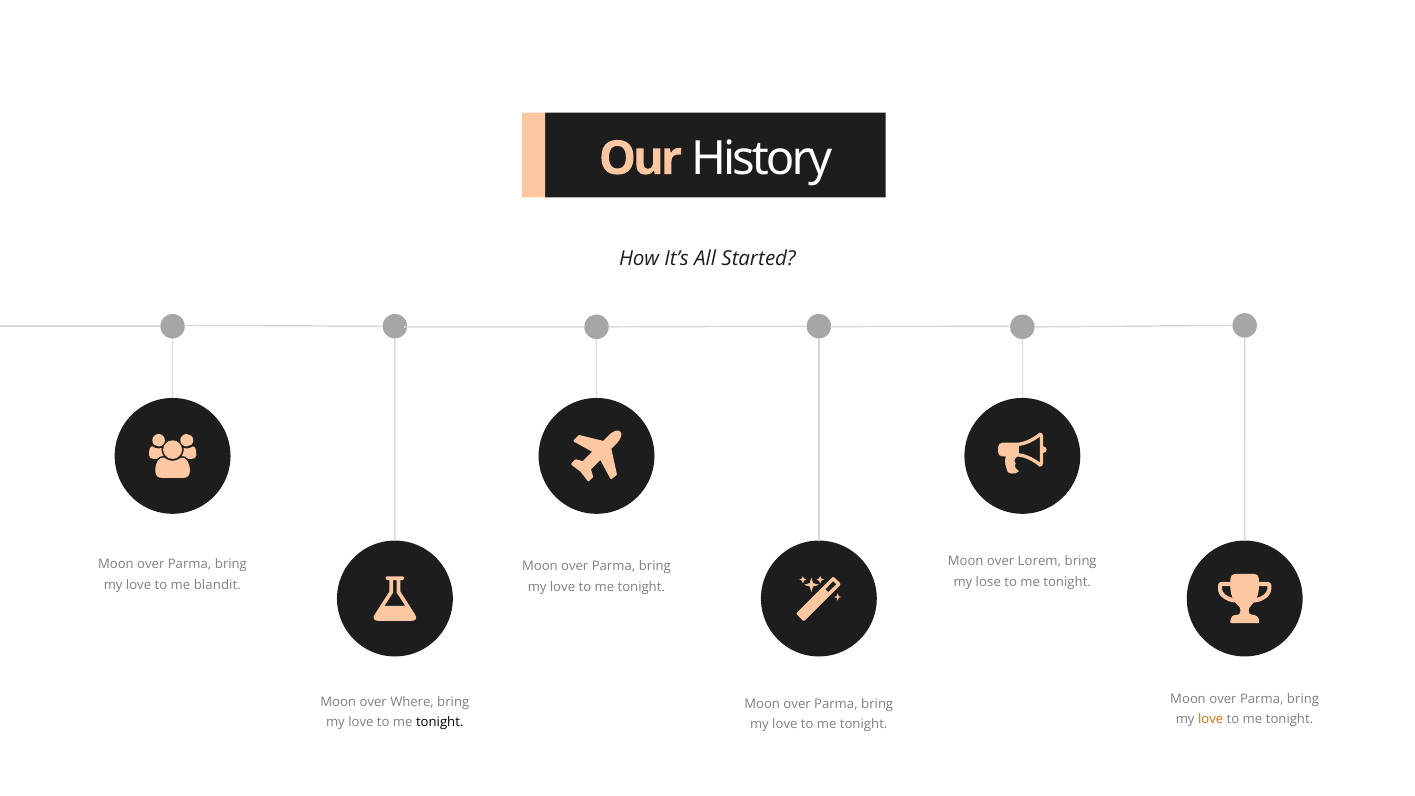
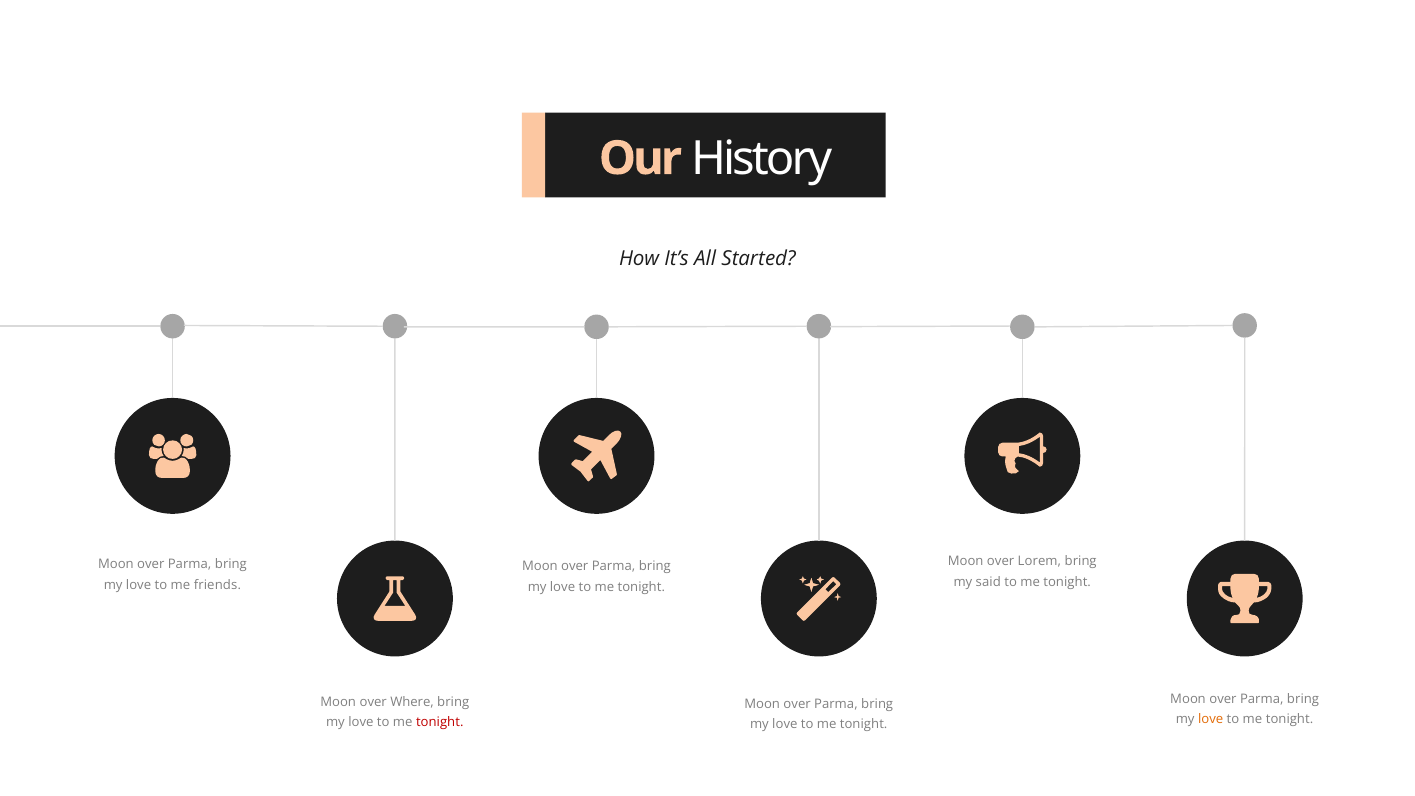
lose: lose -> said (988, 582)
blandit: blandit -> friends (217, 585)
tonight colour: black -> red (440, 722)
